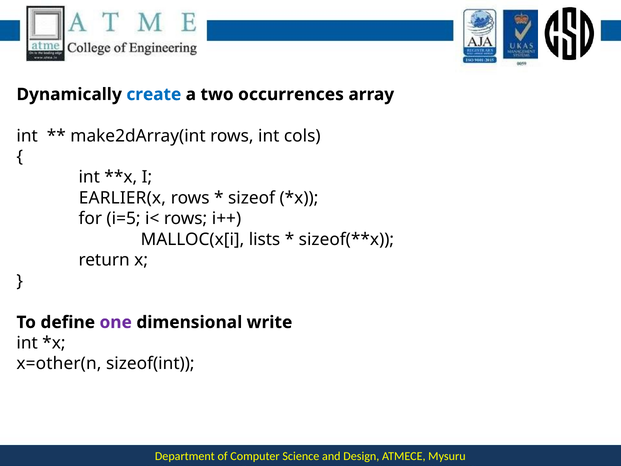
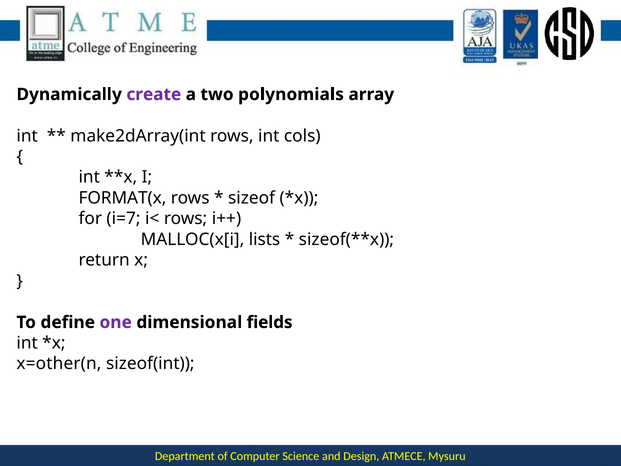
create colour: blue -> purple (154, 94)
occurrences: occurrences -> polynomials (291, 94)
EARLIER(x: EARLIER(x -> FORMAT(x (122, 198)
i=5: i=5 -> i=7 (124, 219)
write: write -> fields (270, 322)
